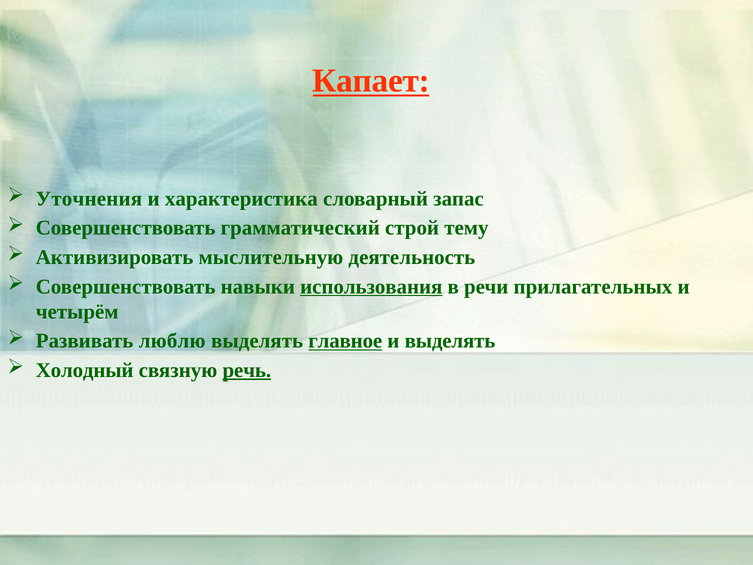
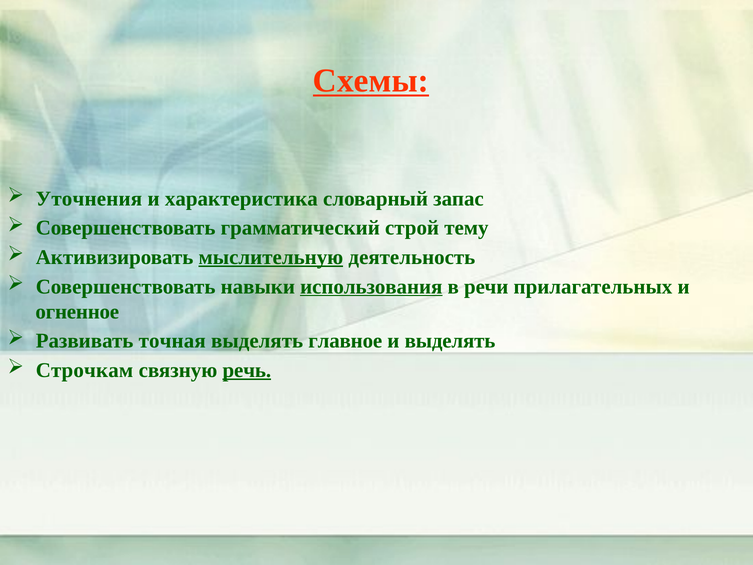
Капает: Капает -> Схемы (371, 81)
мыслительную underline: none -> present (271, 257)
четырём: четырём -> огненное (77, 312)
люблю: люблю -> точная (172, 341)
главное underline: present -> none (345, 341)
Холодный: Холодный -> Строчкам (84, 370)
